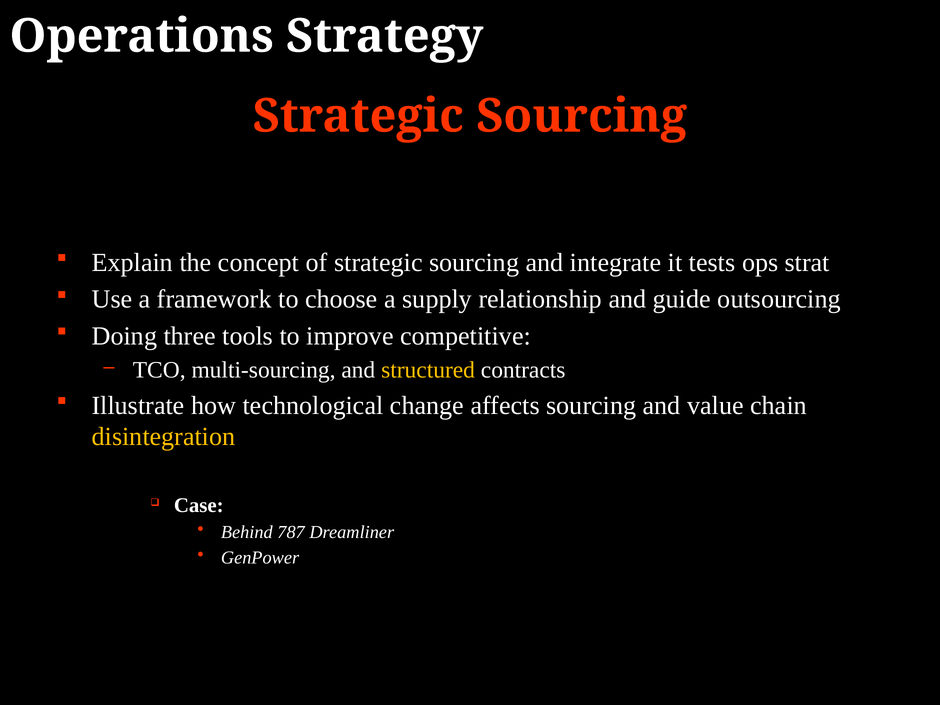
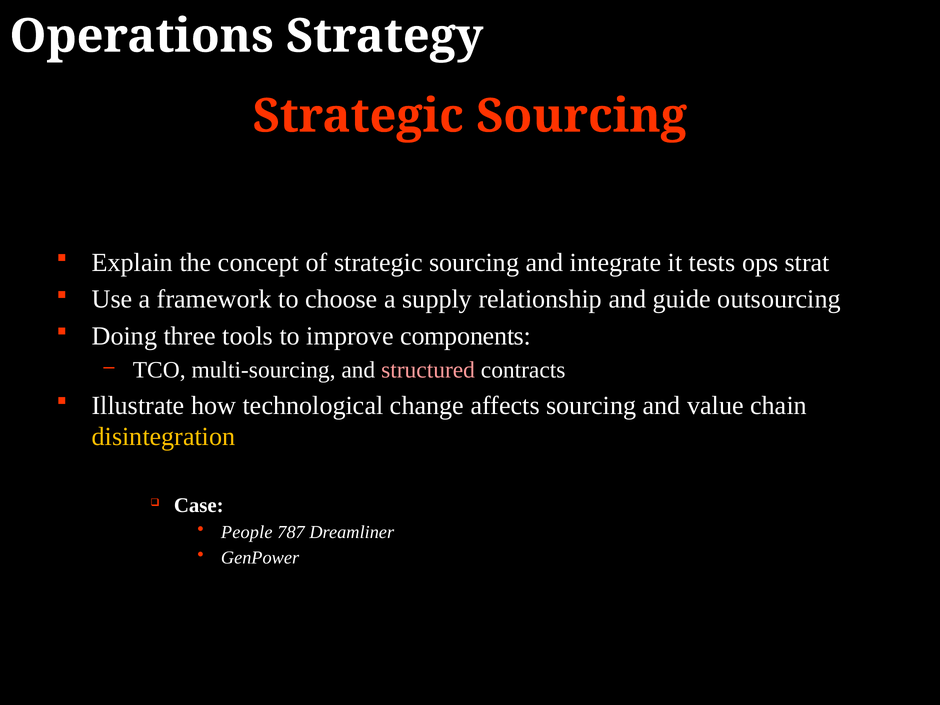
competitive: competitive -> components (466, 336)
structured colour: yellow -> pink (428, 370)
Behind: Behind -> People (247, 532)
